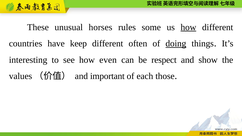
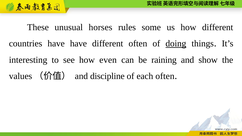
how underline: present -> none (188, 27)
have keep: keep -> have (78, 44)
respect: respect -> raining (164, 60)
important: important -> discipline (107, 76)
each those: those -> often (165, 76)
